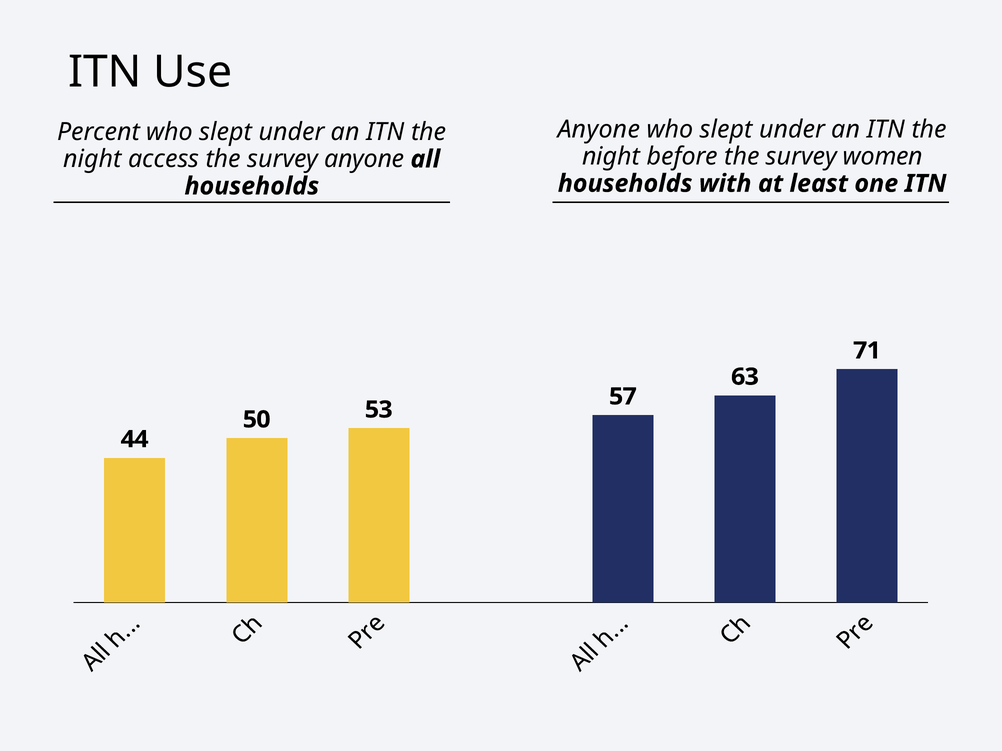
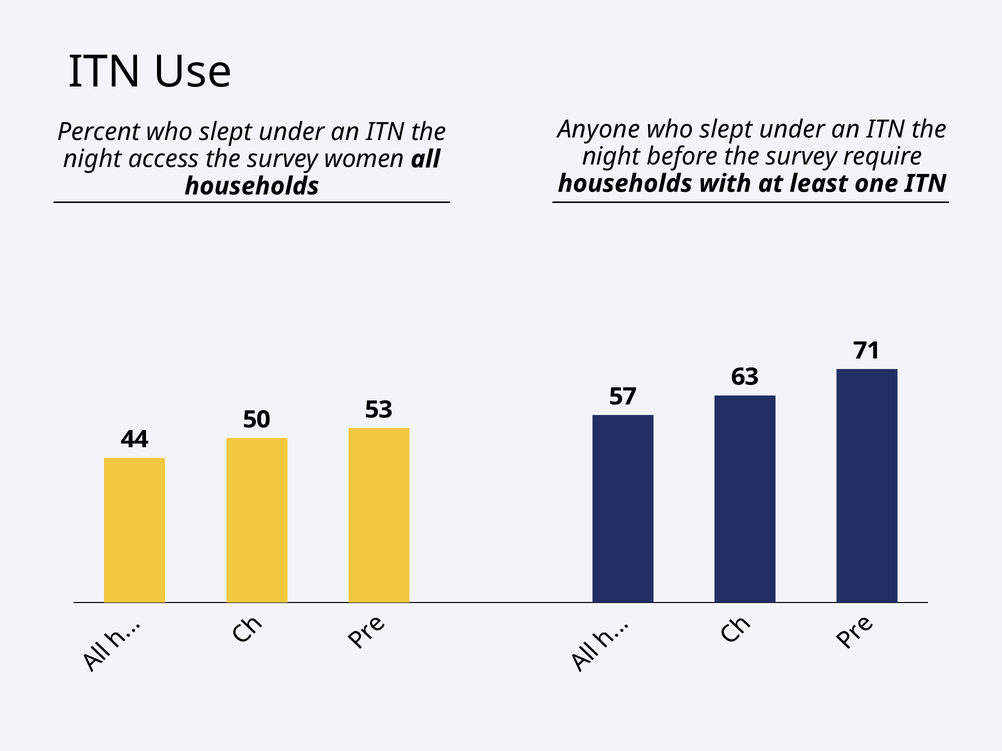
women: women -> require (883, 157)
survey anyone: anyone -> women (364, 159)
